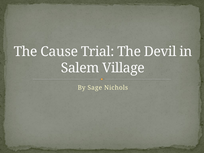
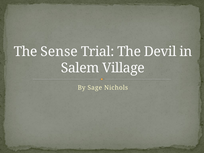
Cause: Cause -> Sense (59, 52)
